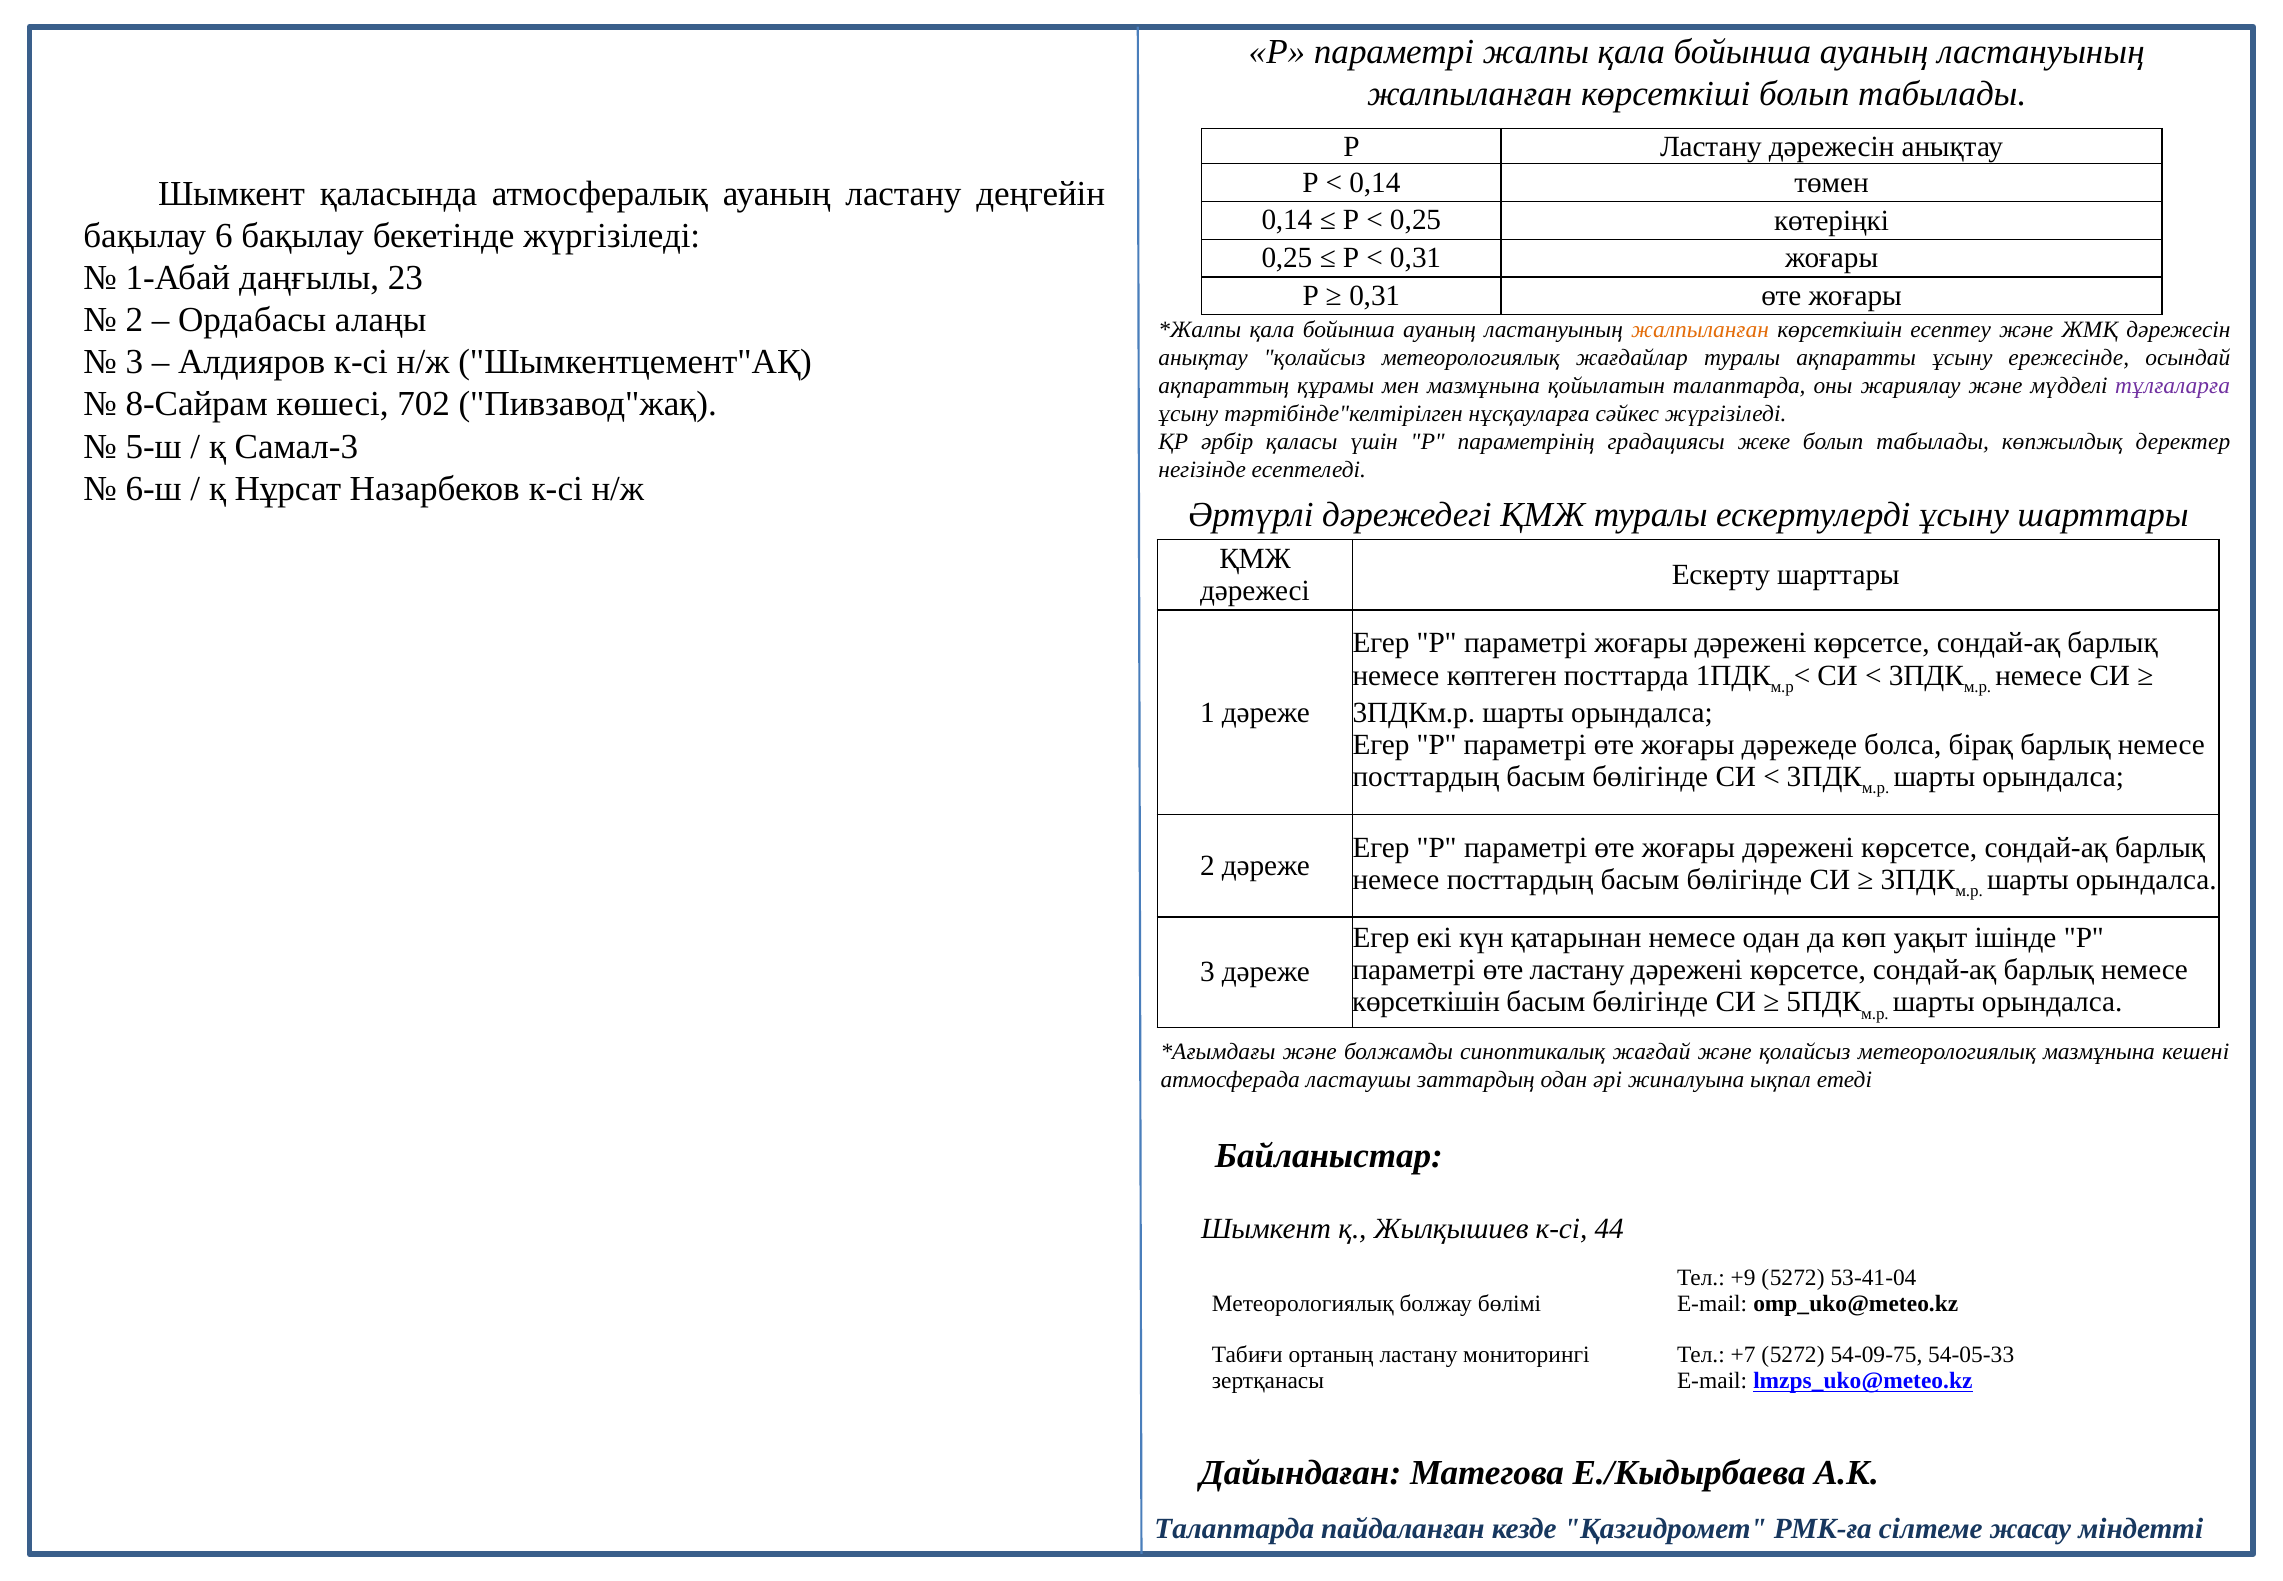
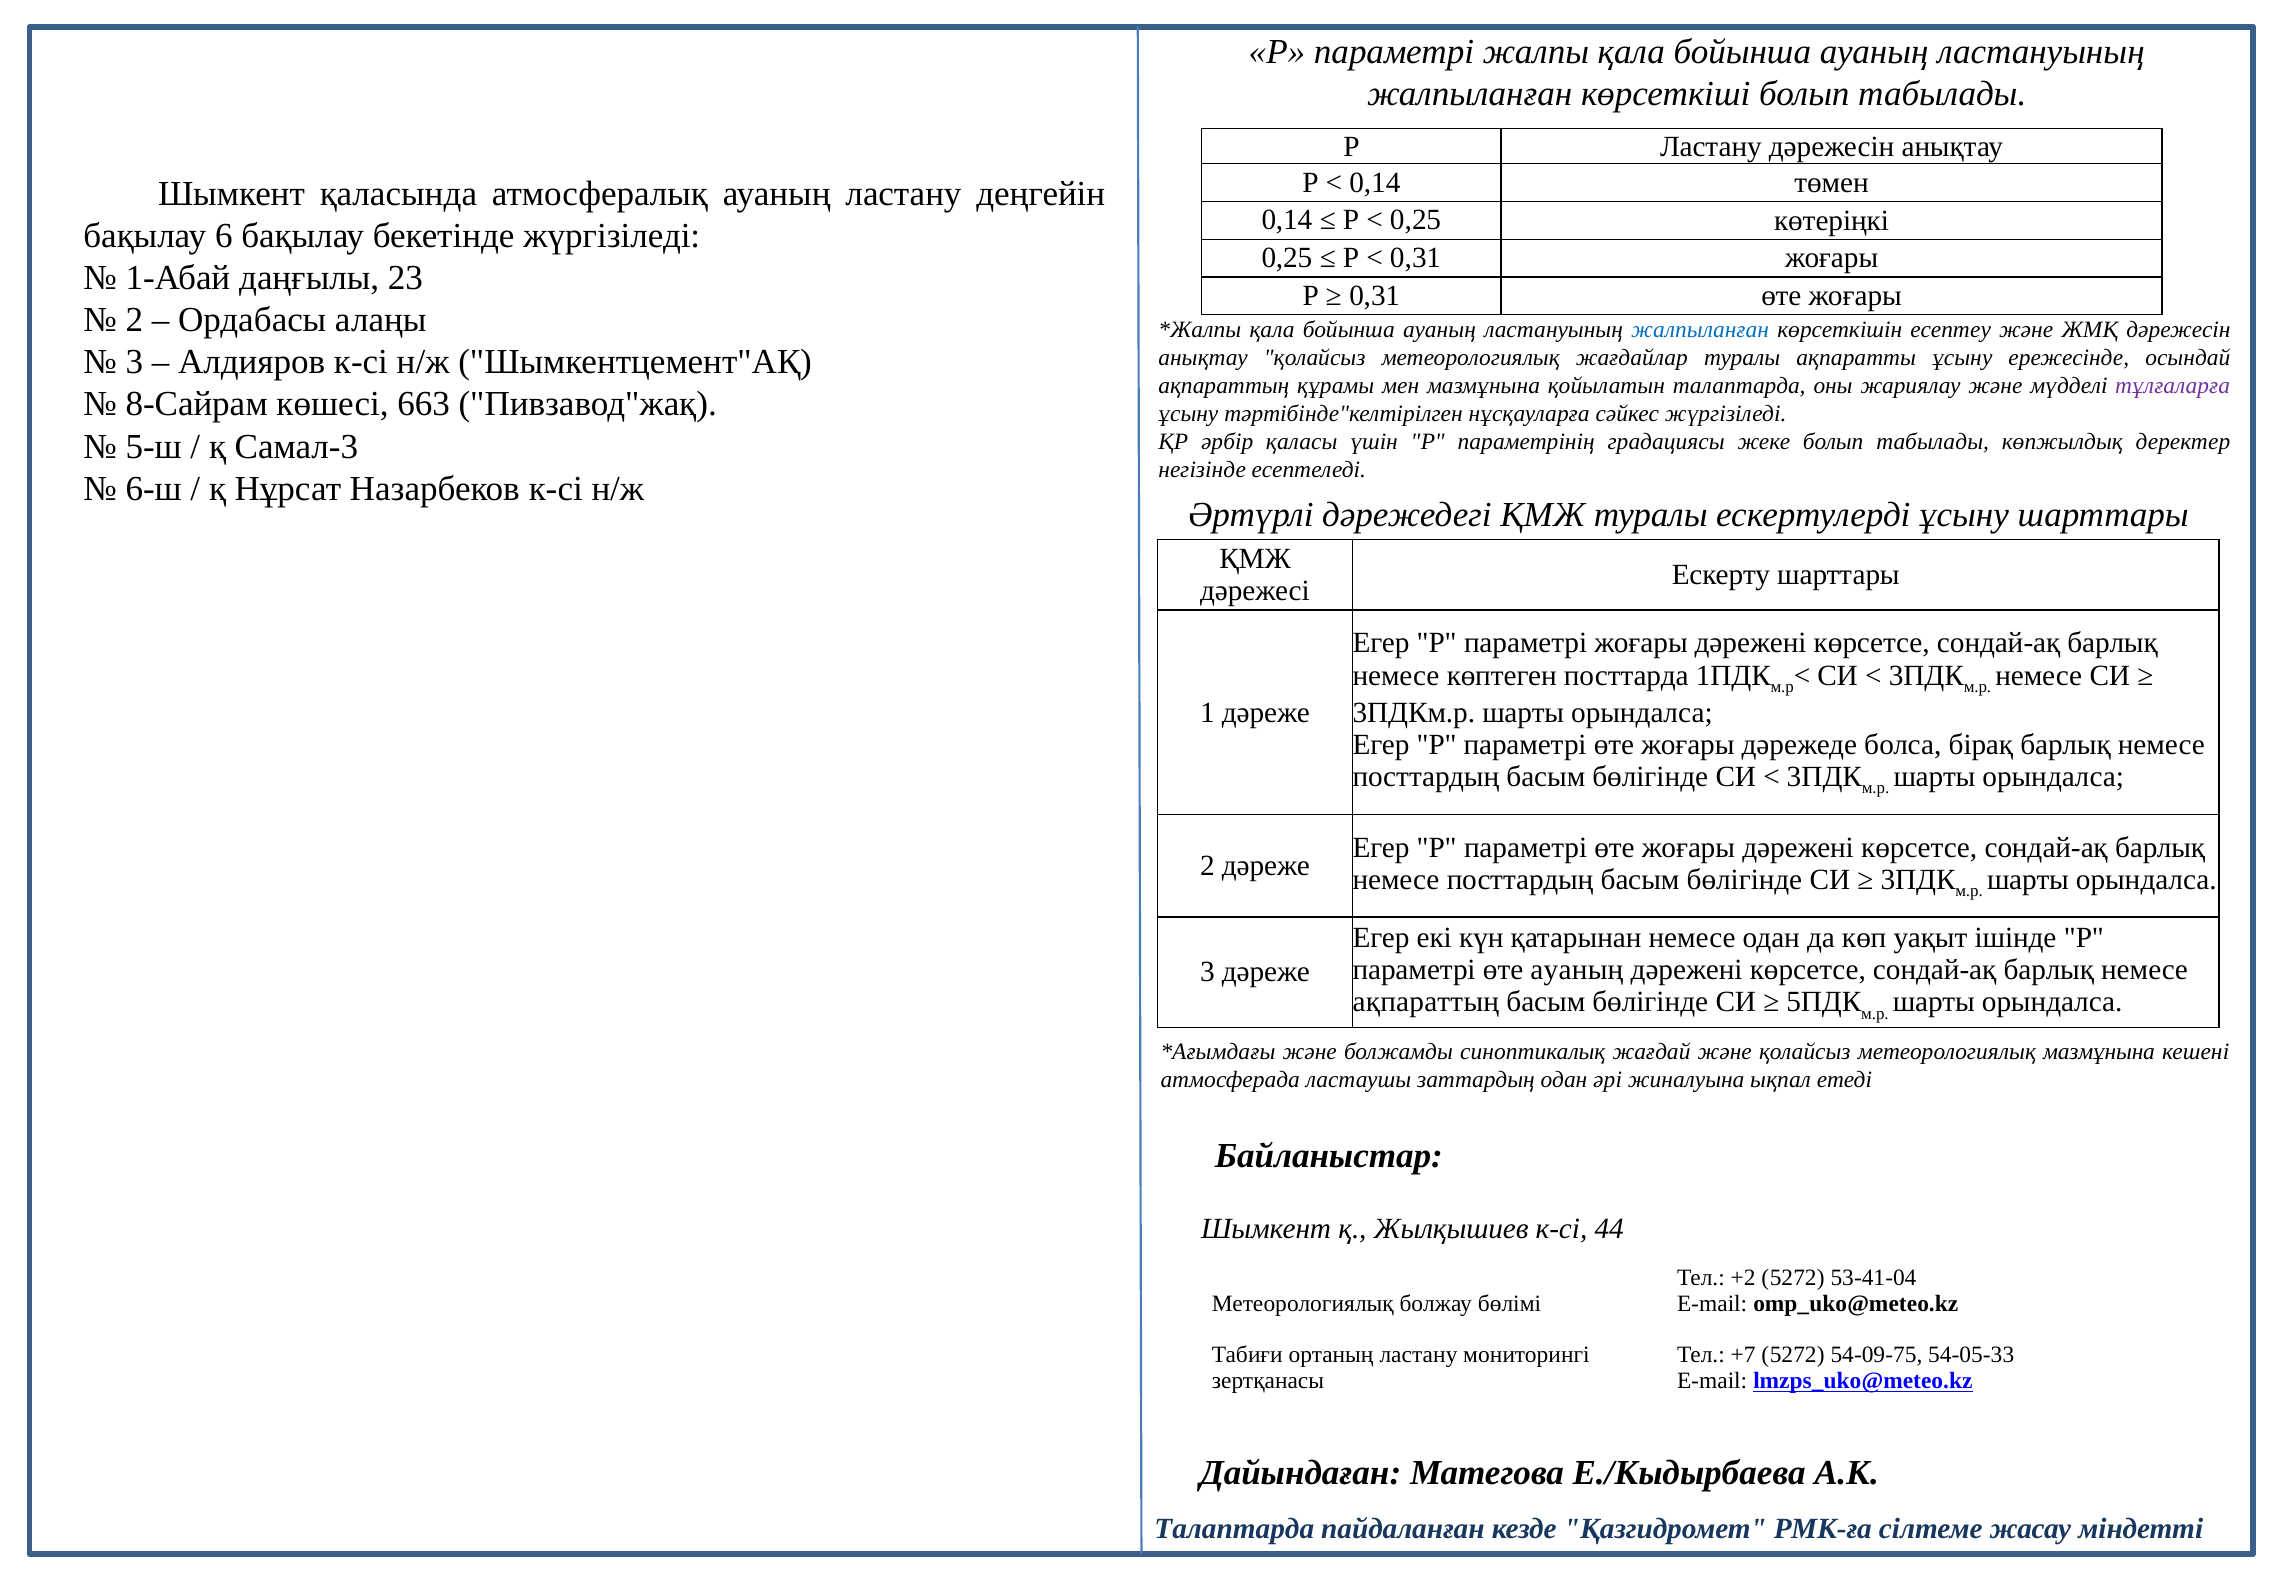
жалпыланған colour: orange -> blue (1700, 330)
702: 702 -> 663 (424, 404)
өте ластану: ластану -> ауаның (1577, 970)
көрсеткішін: көрсеткішін -> ақпараттың (1426, 1002)
+9: +9 -> +2 (1743, 1277)
